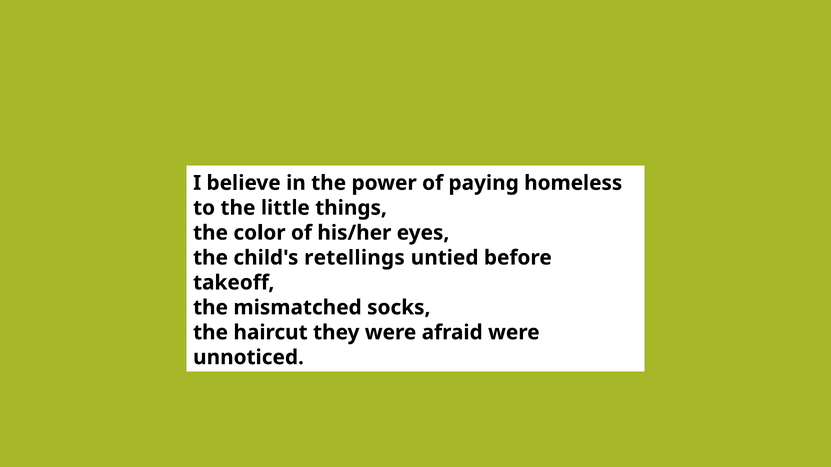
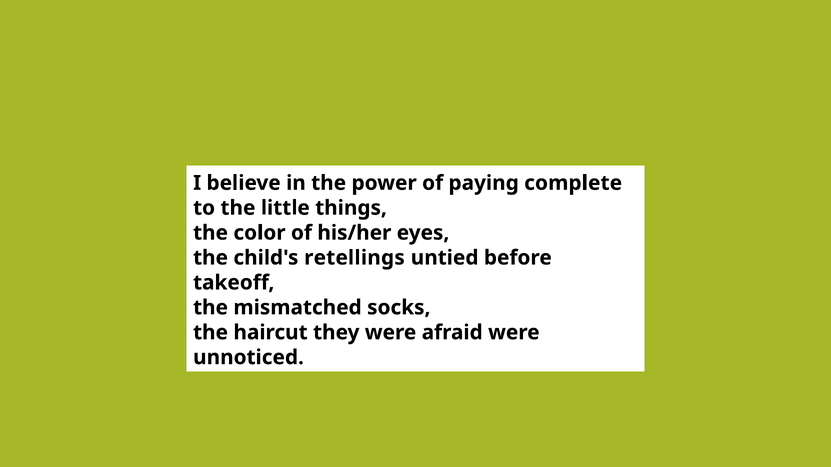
homeless: homeless -> complete (573, 183)
